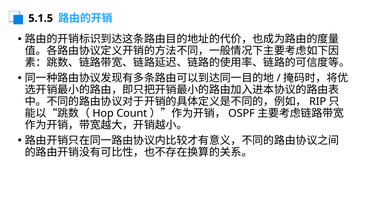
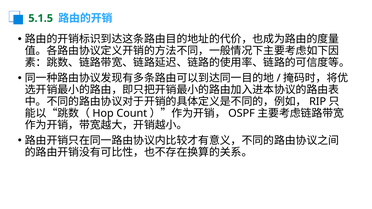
5.1.5 colour: black -> green (41, 18)
